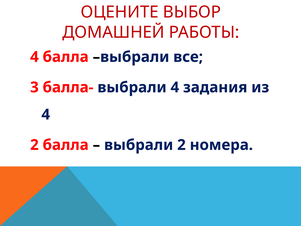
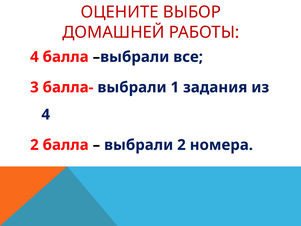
выбрали 4: 4 -> 1 (175, 87)
